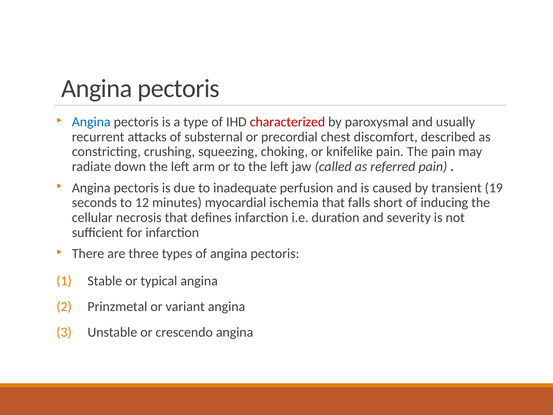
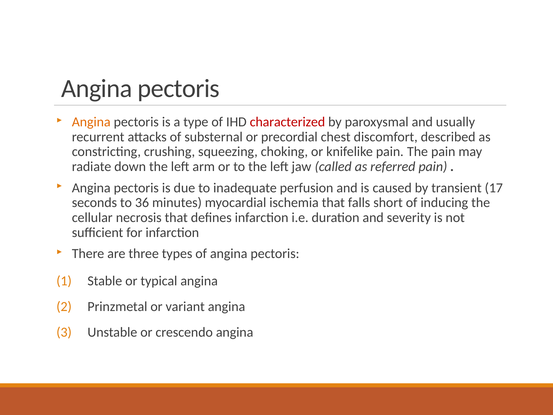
Angina colour: blue -> orange (91, 122)
19: 19 -> 17 (494, 188)
12: 12 -> 36 (142, 203)
